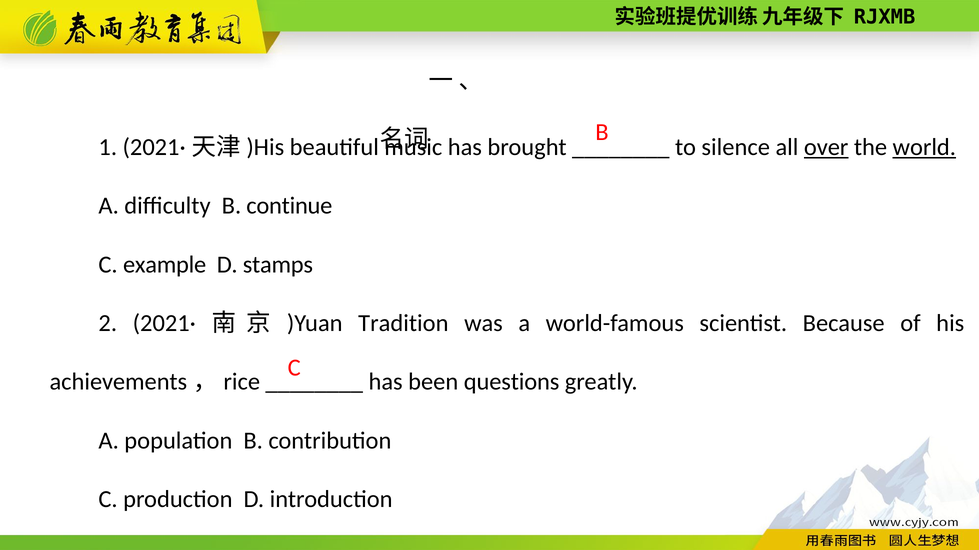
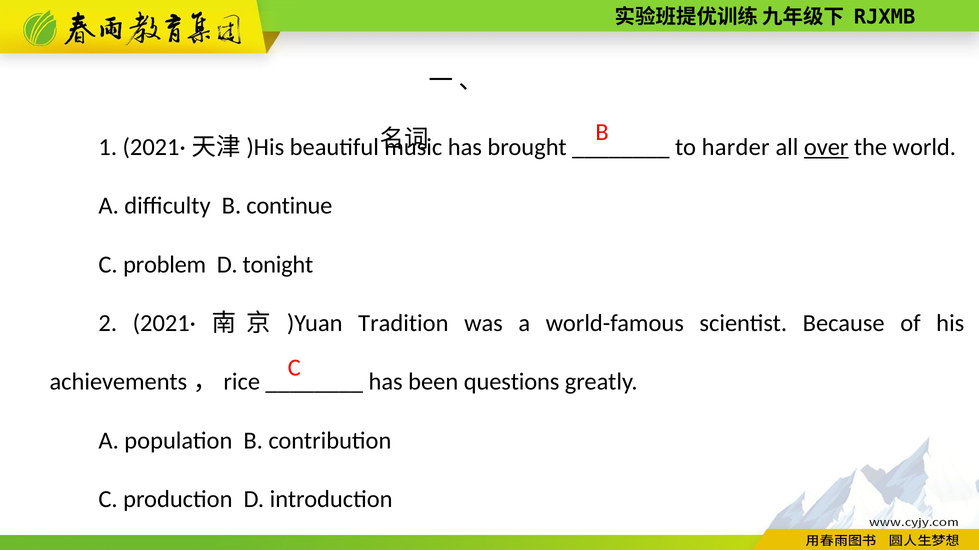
silence: silence -> harder (736, 147)
world underline: present -> none (924, 147)
example: example -> problem (165, 265)
stamps: stamps -> tonight (278, 265)
